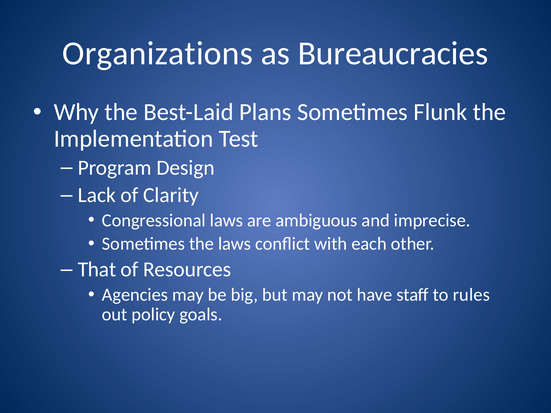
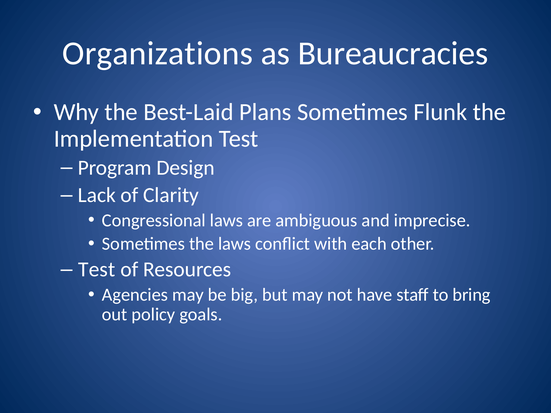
That: That -> Test (97, 270)
rules: rules -> bring (472, 295)
